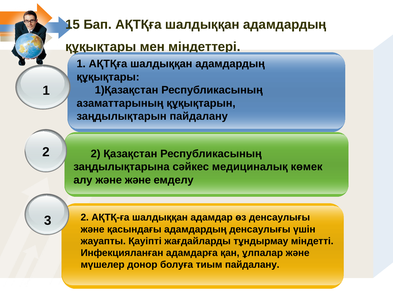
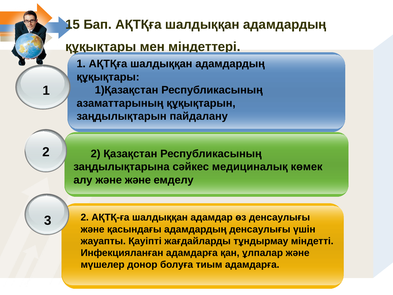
тиым пайдалану: пайдалану -> адамдарға (252, 264)
